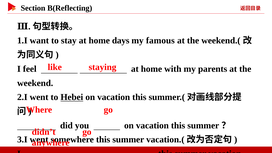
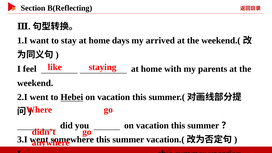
famous: famous -> arrived (160, 41)
